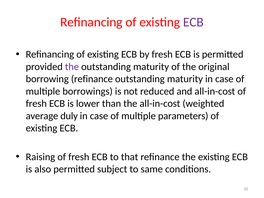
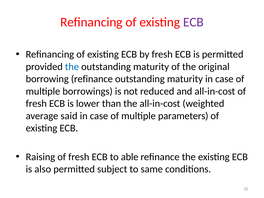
the colour: purple -> blue (72, 67)
duly: duly -> said (69, 116)
that: that -> able (130, 157)
